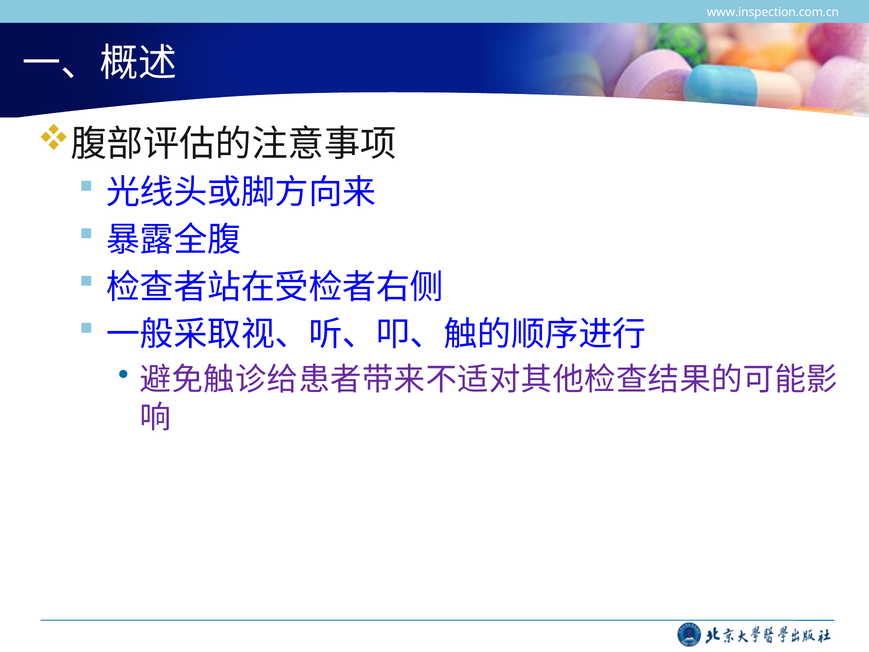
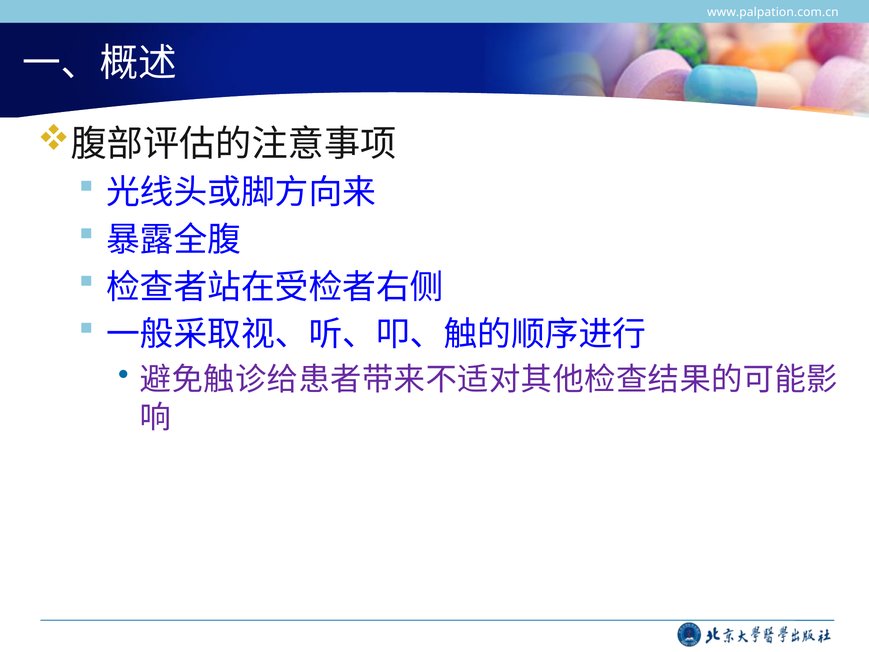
www.inspection.com.cn: www.inspection.com.cn -> www.palpation.com.cn (773, 12)
